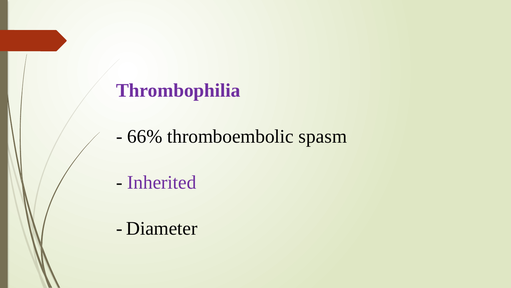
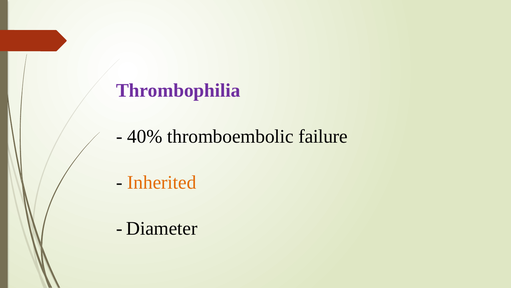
66%: 66% -> 40% (145, 136)
spasm: spasm -> failure (323, 136)
Inherited colour: purple -> orange (162, 182)
